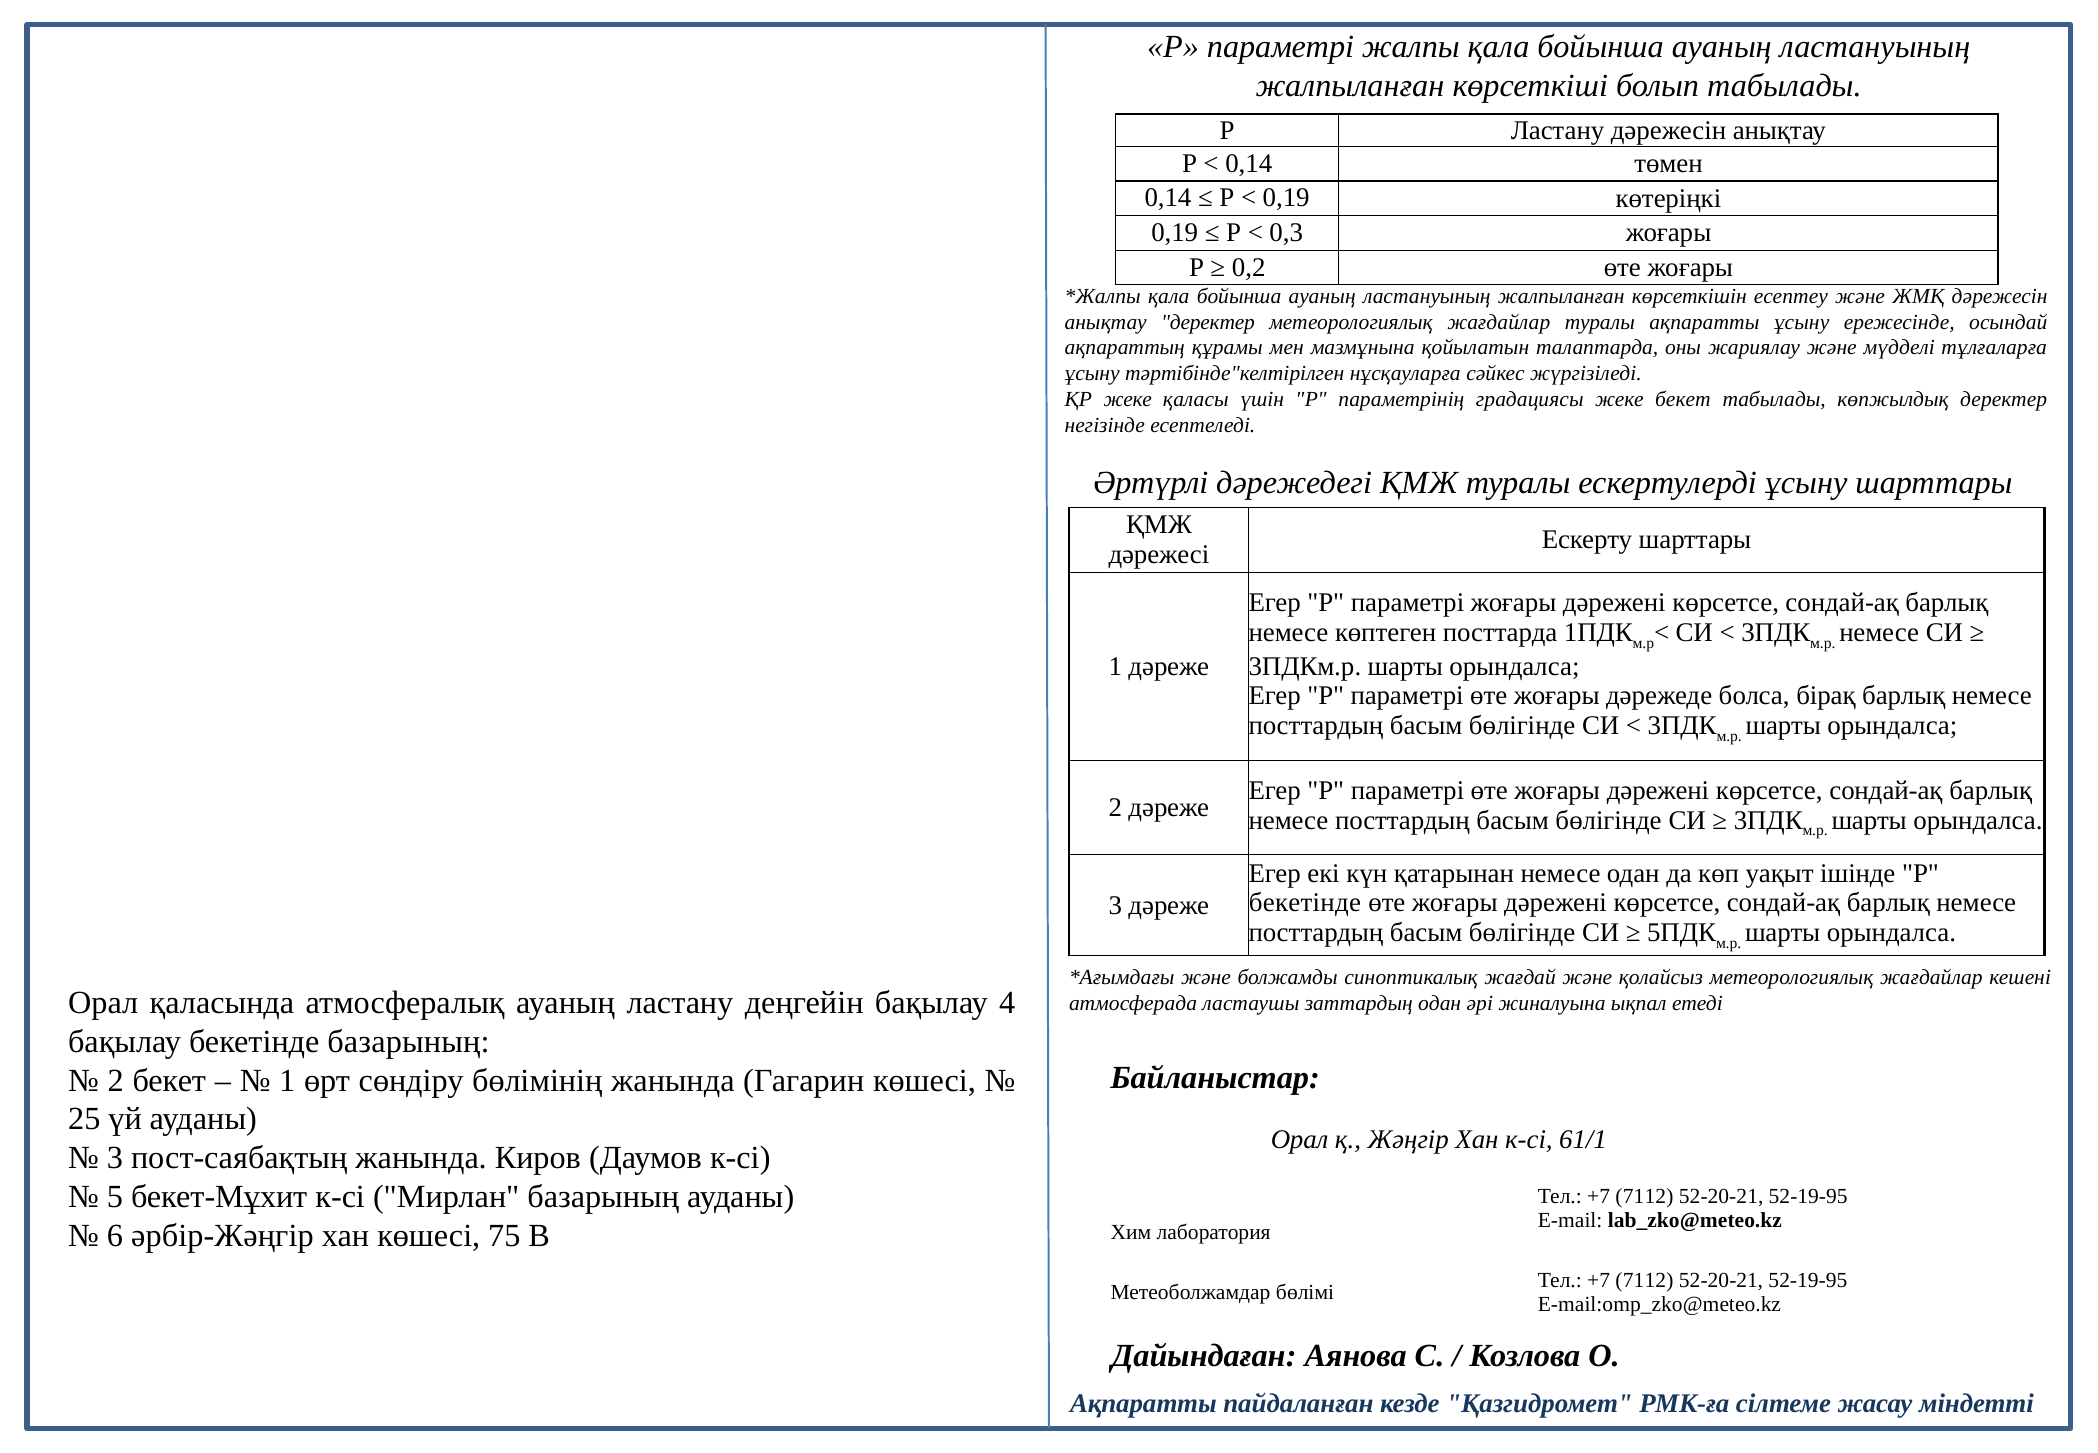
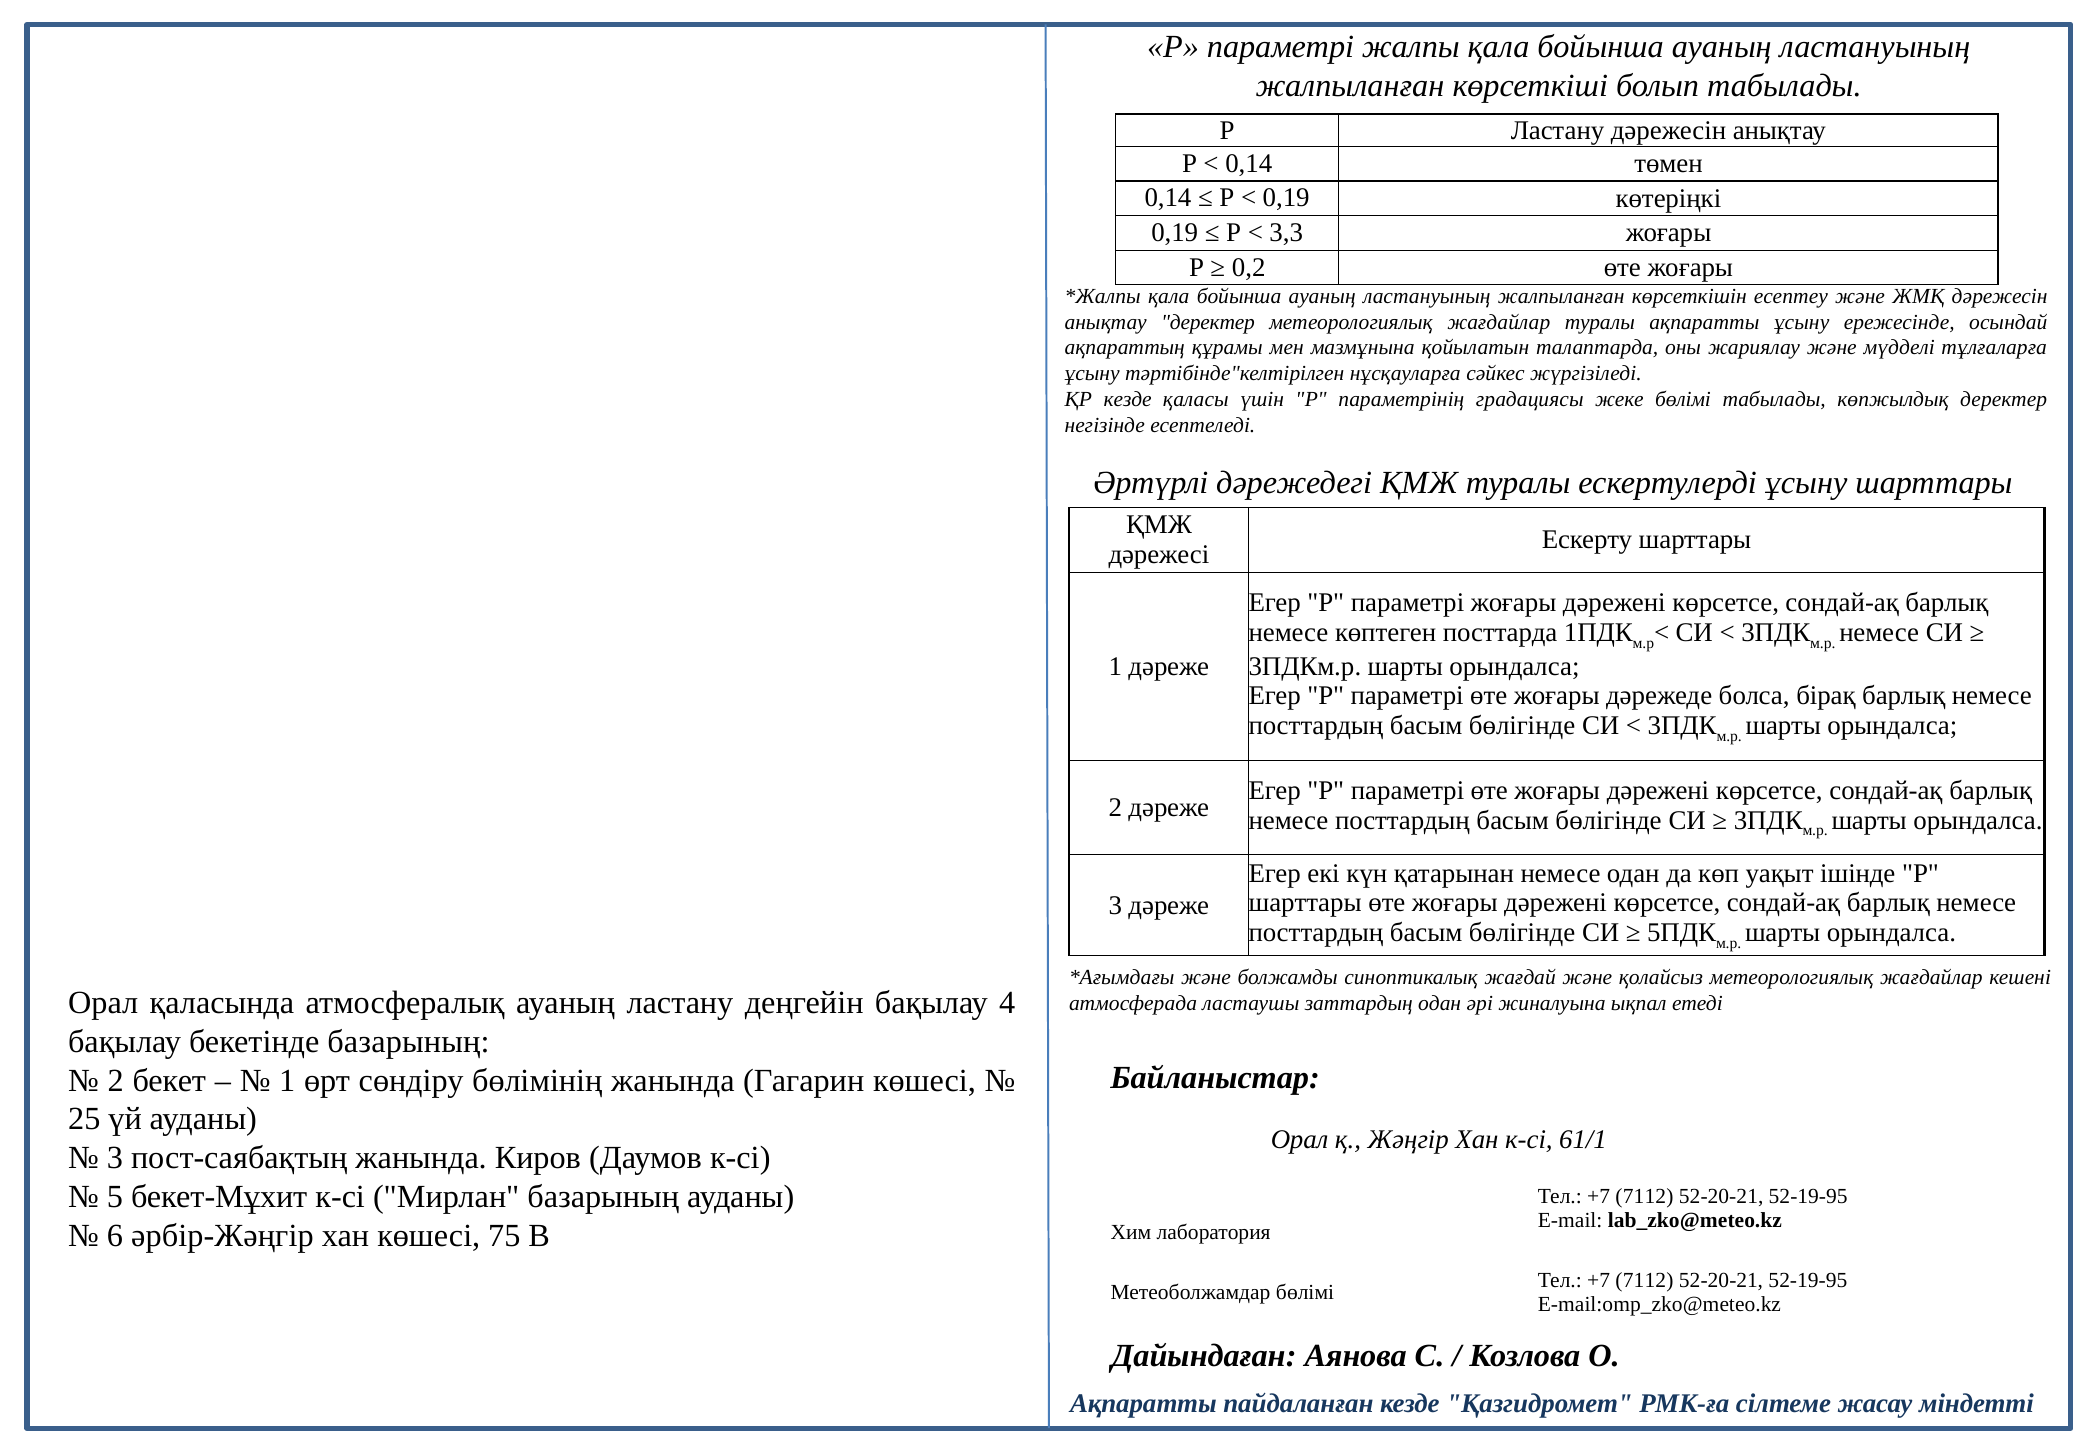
0,3: 0,3 -> 3,3 (1286, 233)
ҚР жеке: жеке -> кезде (1128, 399)
жеке бекет: бекет -> бөлімі (1683, 399)
бекетінде: бекетінде -> шарттары (1305, 903)
